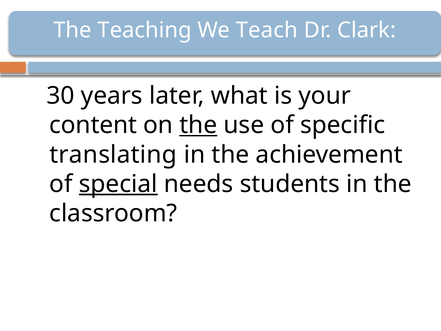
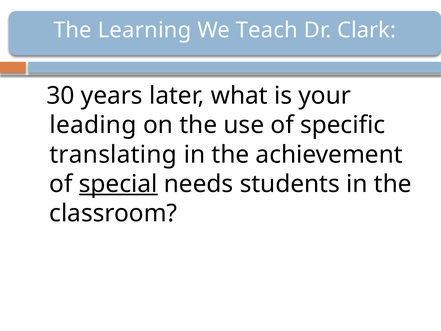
Teaching: Teaching -> Learning (145, 30)
content: content -> leading (93, 125)
the underline: present -> none (198, 125)
